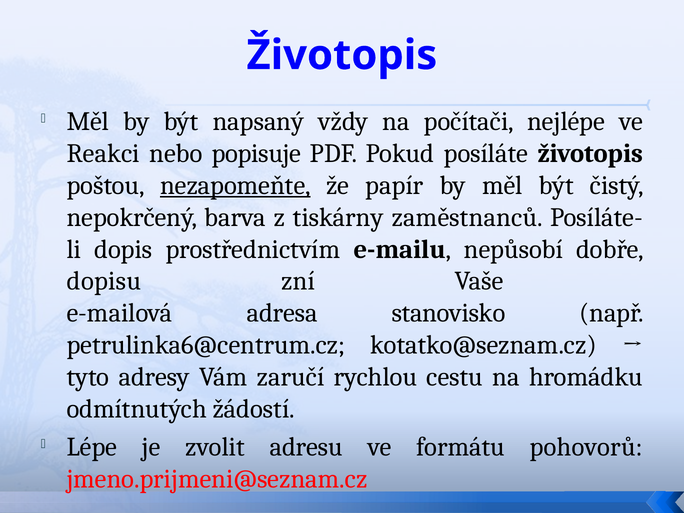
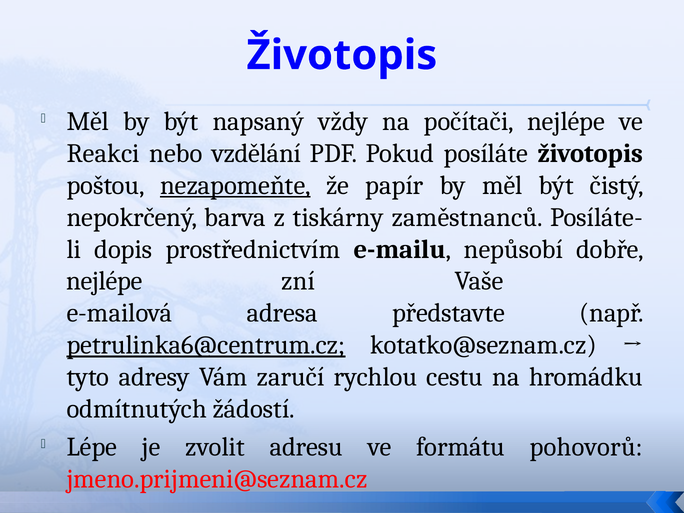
popisuje: popisuje -> vzdělání (256, 153)
dopisu: dopisu -> nejlépe (104, 281)
stanovisko: stanovisko -> představte (448, 313)
petrulinka6@centrum.cz underline: none -> present (206, 345)
